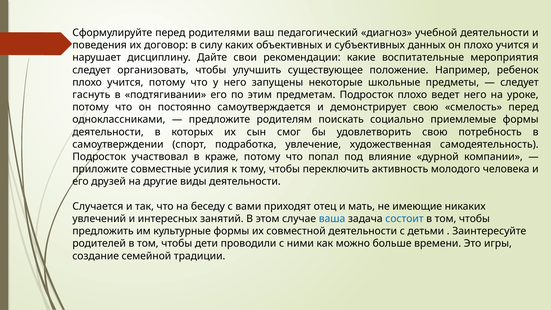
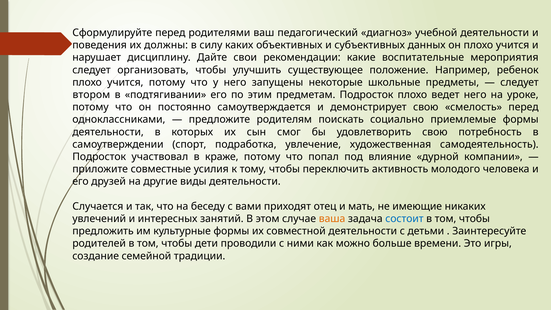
договор: договор -> должны (166, 45)
гаснуть: гаснуть -> втором (91, 95)
ваша colour: blue -> orange (332, 219)
